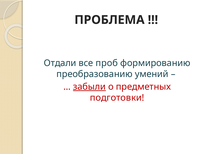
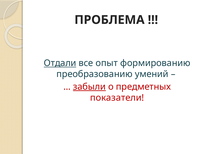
Отдали underline: none -> present (60, 63)
проб: проб -> опыт (107, 63)
подготовки: подготовки -> показатели (117, 98)
